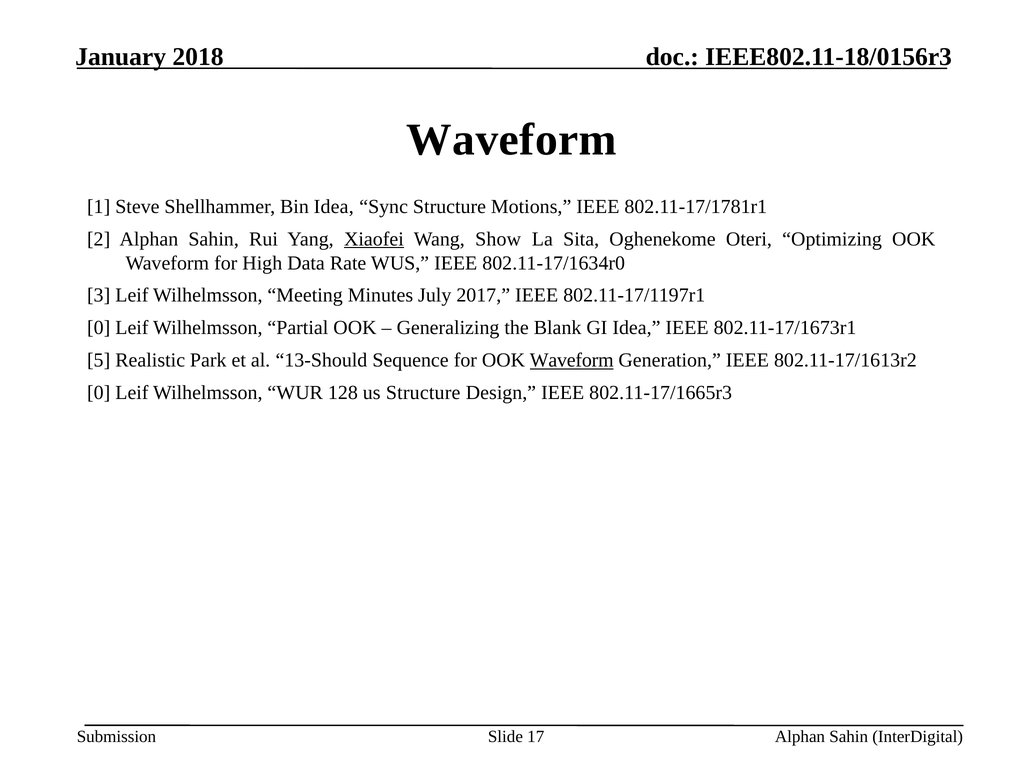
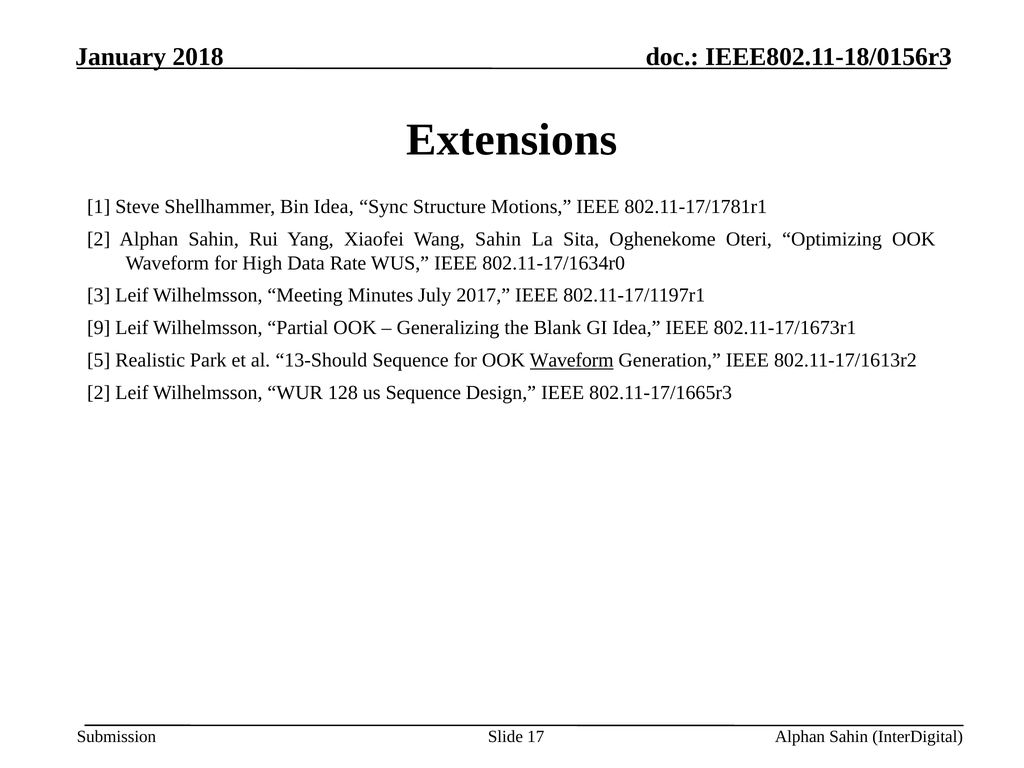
Waveform: Waveform -> Extensions (512, 140)
Xiaofei underline: present -> none (374, 239)
Wang Show: Show -> Sahin (498, 239)
0: 0 -> 9 (99, 328)
0: 0 -> 2 (99, 393)
us Structure: Structure -> Sequence (423, 393)
